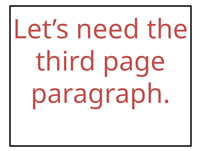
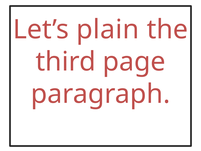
need: need -> plain (108, 30)
